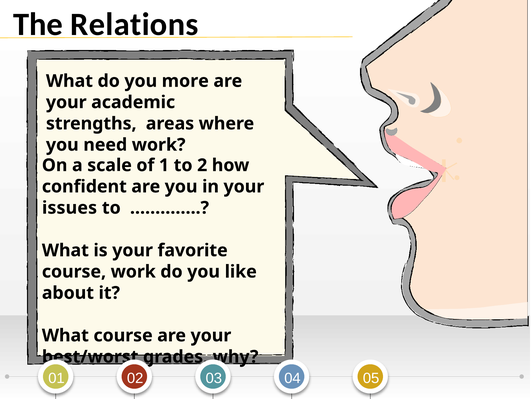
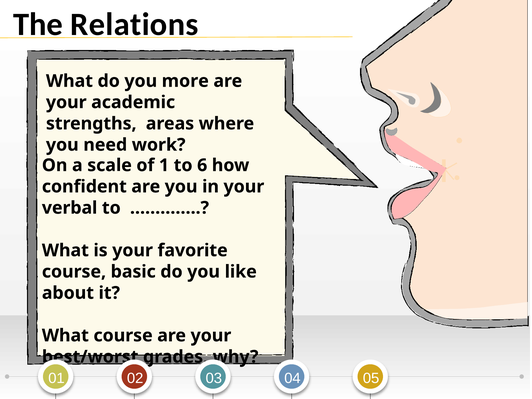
2: 2 -> 6 (202, 165)
issues: issues -> verbal (70, 208)
course work: work -> basic (133, 272)
